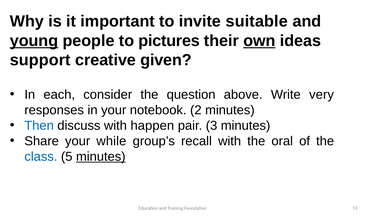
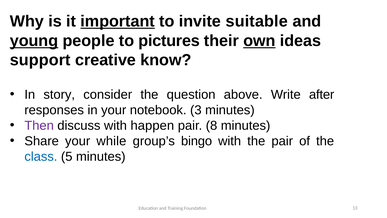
important underline: none -> present (118, 21)
given: given -> know (166, 60)
each: each -> story (59, 94)
very: very -> after (322, 94)
2: 2 -> 3 (196, 110)
Then colour: blue -> purple (39, 125)
3: 3 -> 8 (212, 125)
recall: recall -> bingo (197, 141)
the oral: oral -> pair (282, 141)
minutes underline: present -> none (101, 156)
